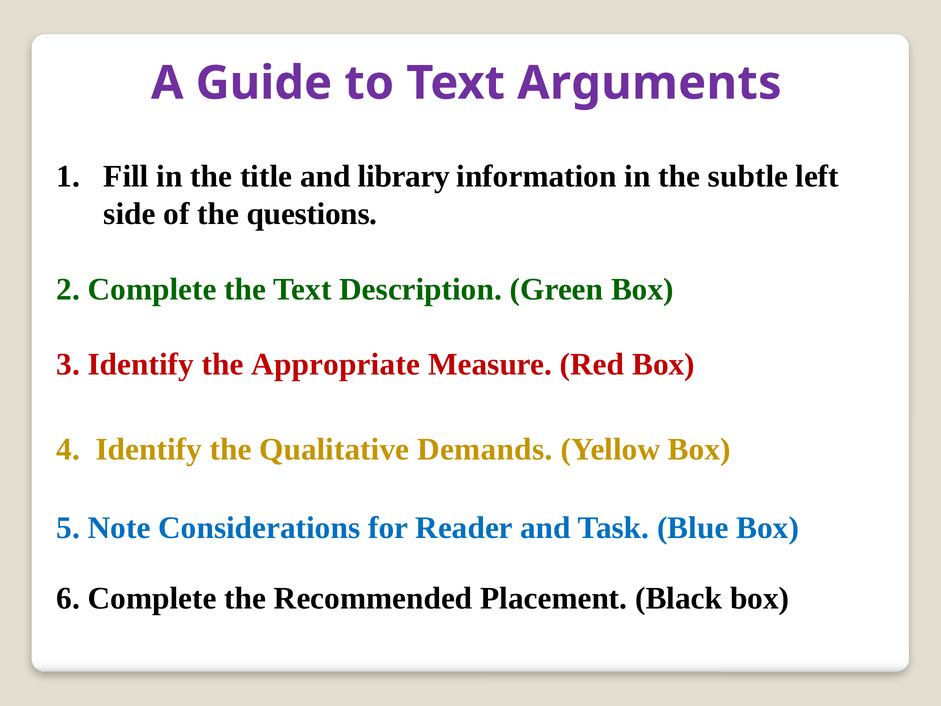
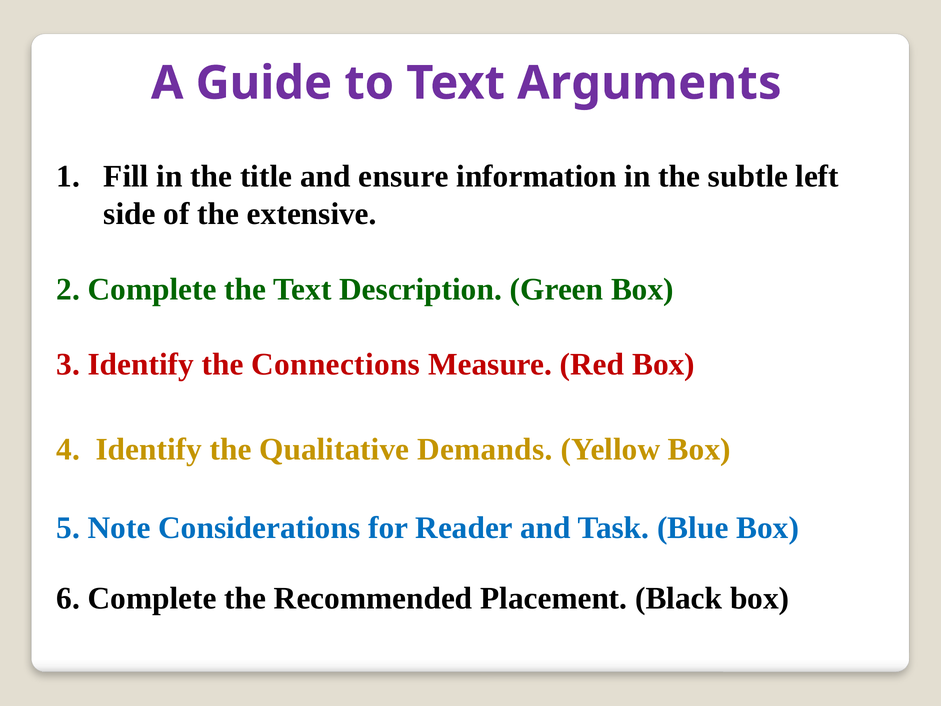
library: library -> ensure (404, 176)
questions: questions -> extensive (312, 214)
Appropriate: Appropriate -> Connections (336, 364)
